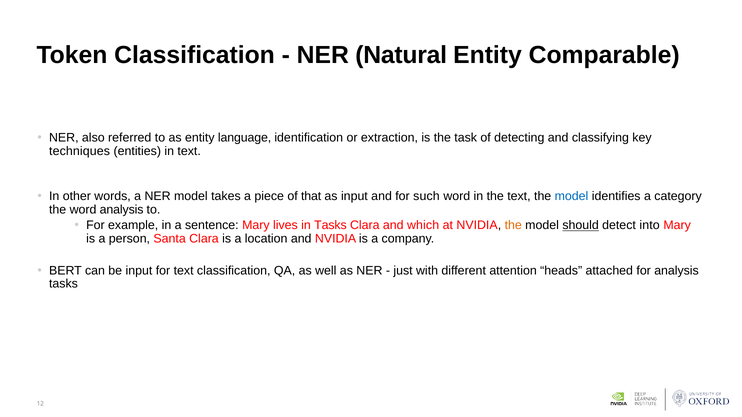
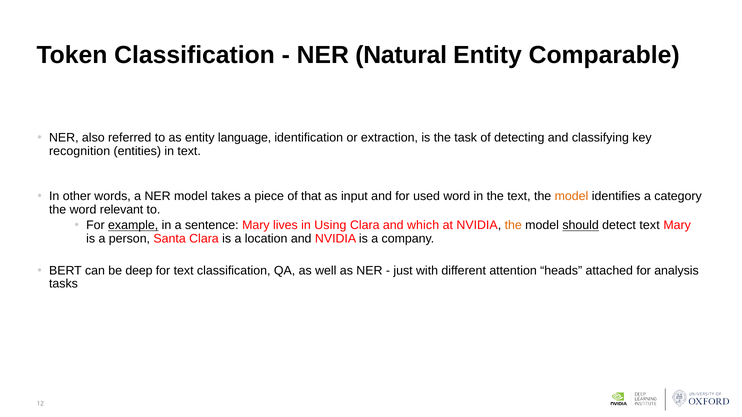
techniques: techniques -> recognition (80, 151)
such: such -> used (427, 196)
model colour: blue -> orange (572, 196)
word analysis: analysis -> relevant (122, 210)
example underline: none -> present (133, 226)
in Tasks: Tasks -> Using (330, 226)
detect into: into -> text (650, 226)
be input: input -> deep (139, 271)
